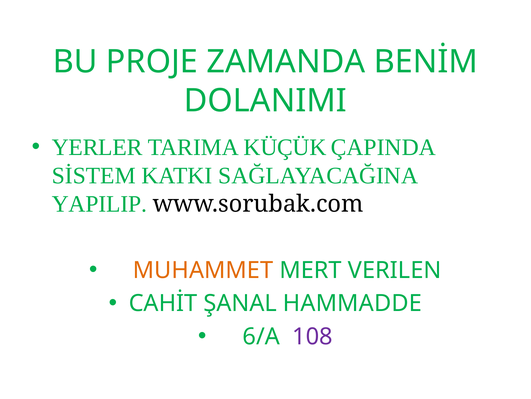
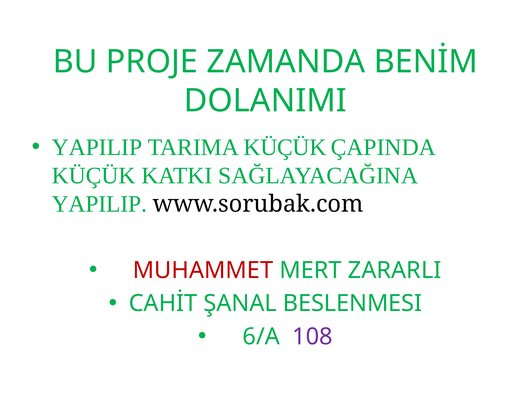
YERLER: YERLER -> YAPILIP (97, 147)
SİSTEM: SİSTEM -> KÜÇÜK (94, 175)
MUHAMMET colour: orange -> red (203, 270)
VERILEN: VERILEN -> ZARARLI (395, 270)
HAMMADDE: HAMMADDE -> BESLENMESI (353, 303)
